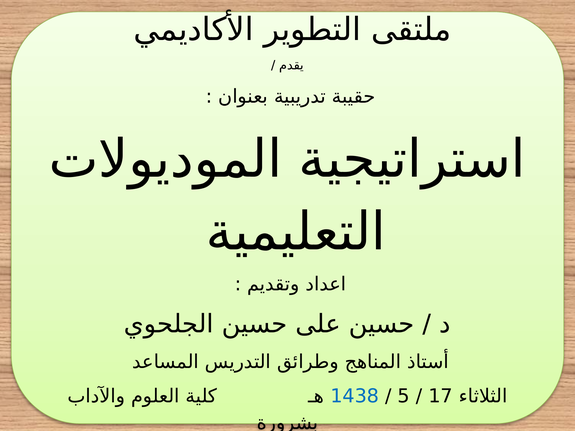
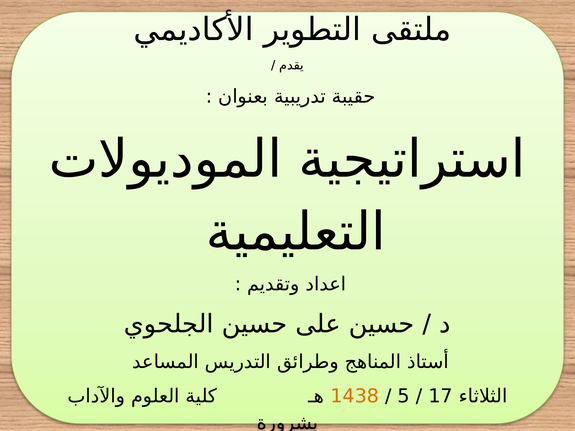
1438 colour: blue -> orange (355, 397)
